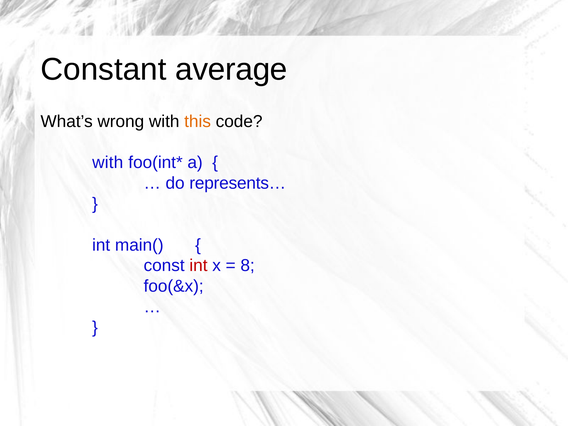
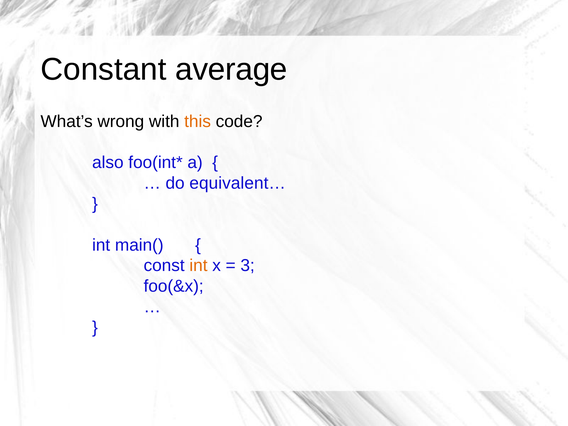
with: with -> also (108, 163)
represents…: represents… -> equivalent… (238, 183)
int colour: red -> orange (198, 266)
8: 8 -> 3 (248, 266)
